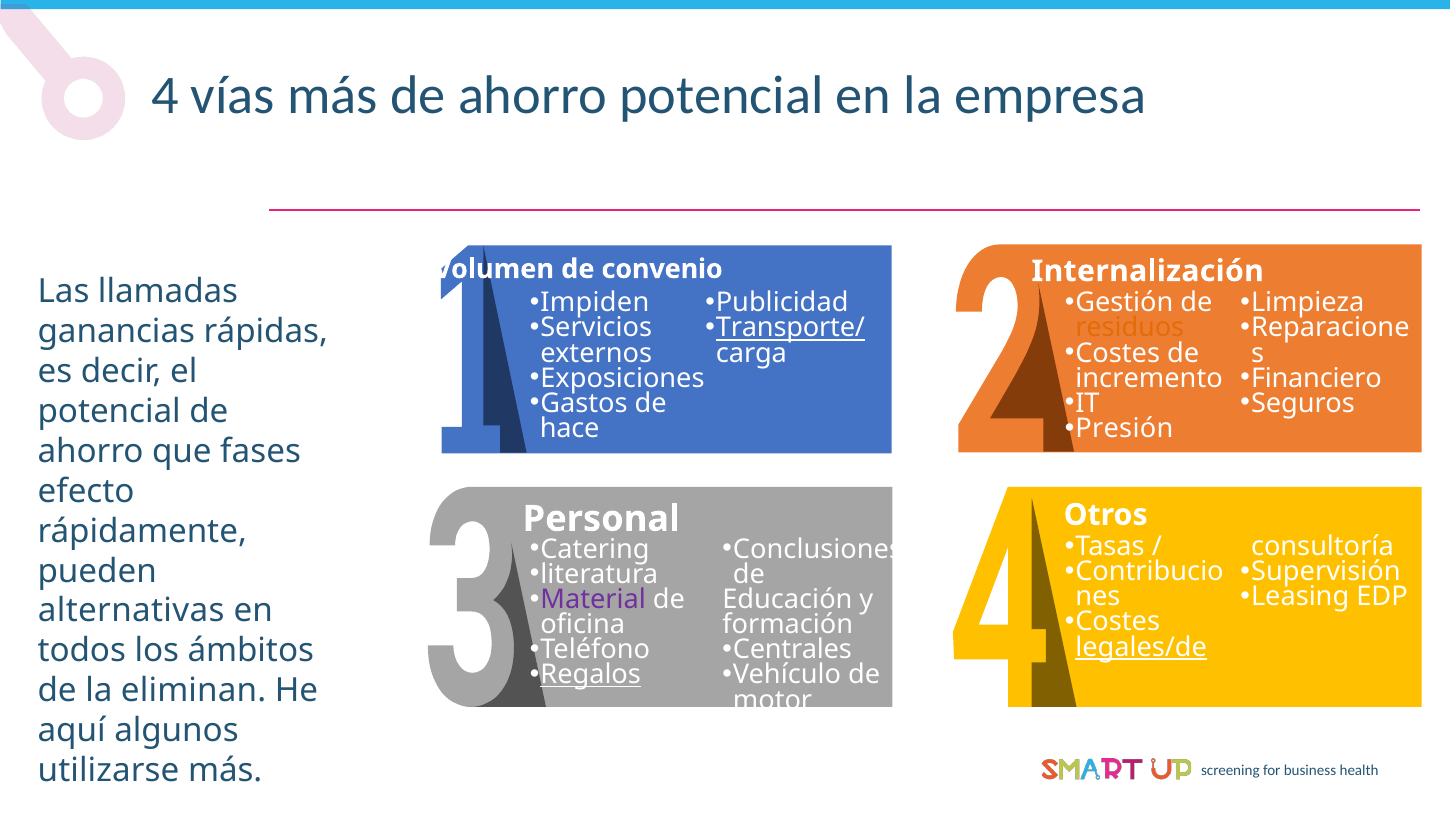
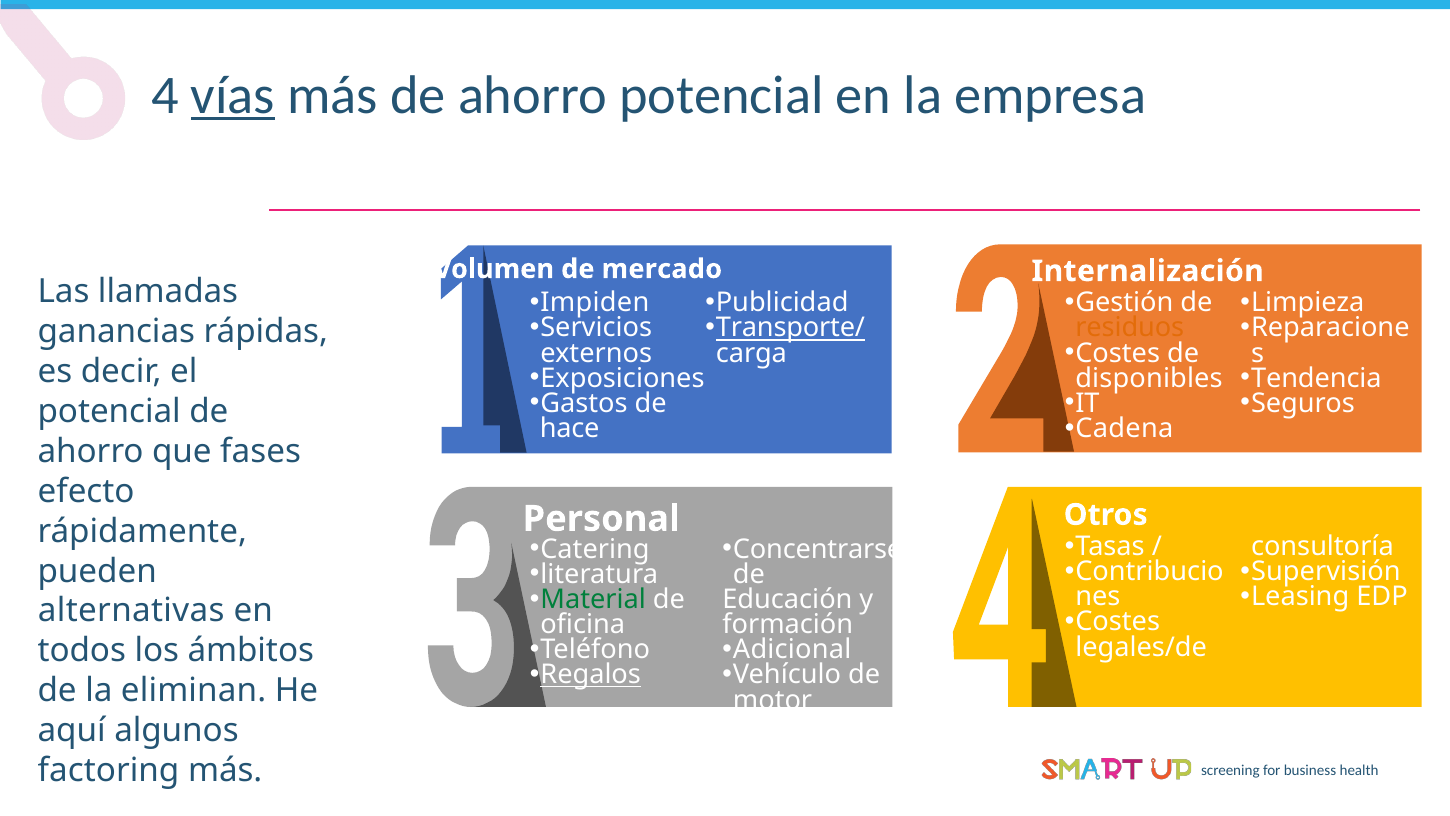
vías underline: none -> present (233, 95)
convenio: convenio -> mercado (662, 269)
Financiero: Financiero -> Tendencia (1316, 378)
incremento: incremento -> disponibles (1149, 378)
Presión: Presión -> Cadena (1124, 428)
Conclusiones: Conclusiones -> Concentrarse (818, 549)
Material colour: purple -> green (593, 599)
Centrales: Centrales -> Adicional (792, 649)
legales/de underline: present -> none (1141, 647)
utilizarse: utilizarse -> factoring (109, 770)
